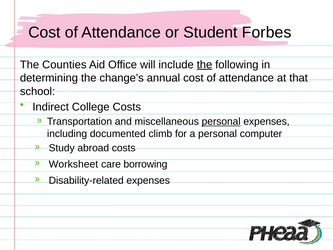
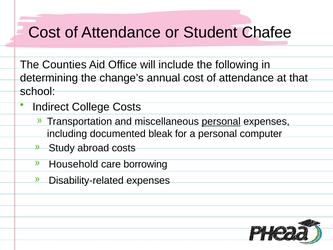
Forbes: Forbes -> Chafee (267, 32)
the underline: present -> none (204, 65)
climb: climb -> bleak (160, 134)
Worksheet: Worksheet -> Household (73, 164)
